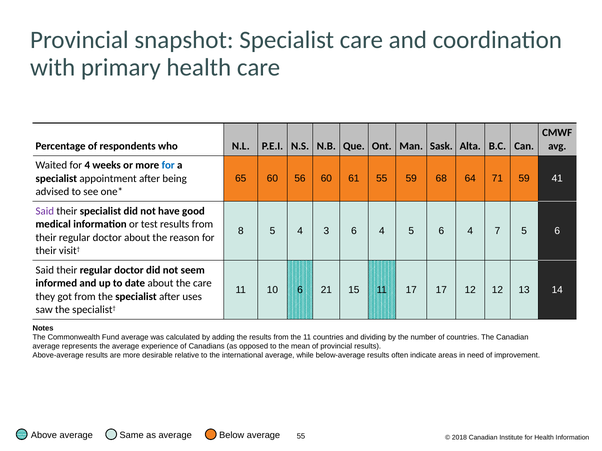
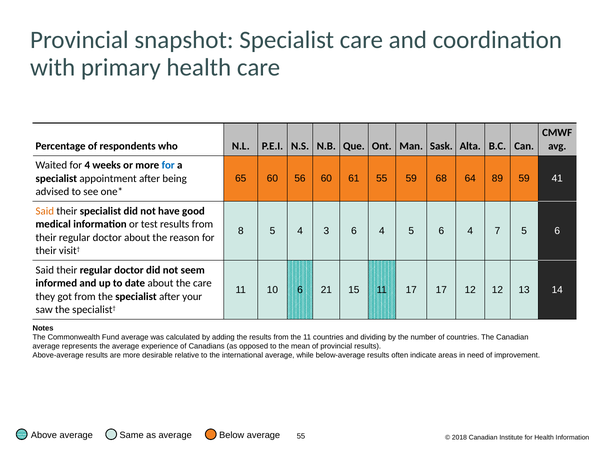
71: 71 -> 89 (497, 179)
Said colour: purple -> orange (45, 211)
uses: uses -> your (192, 297)
